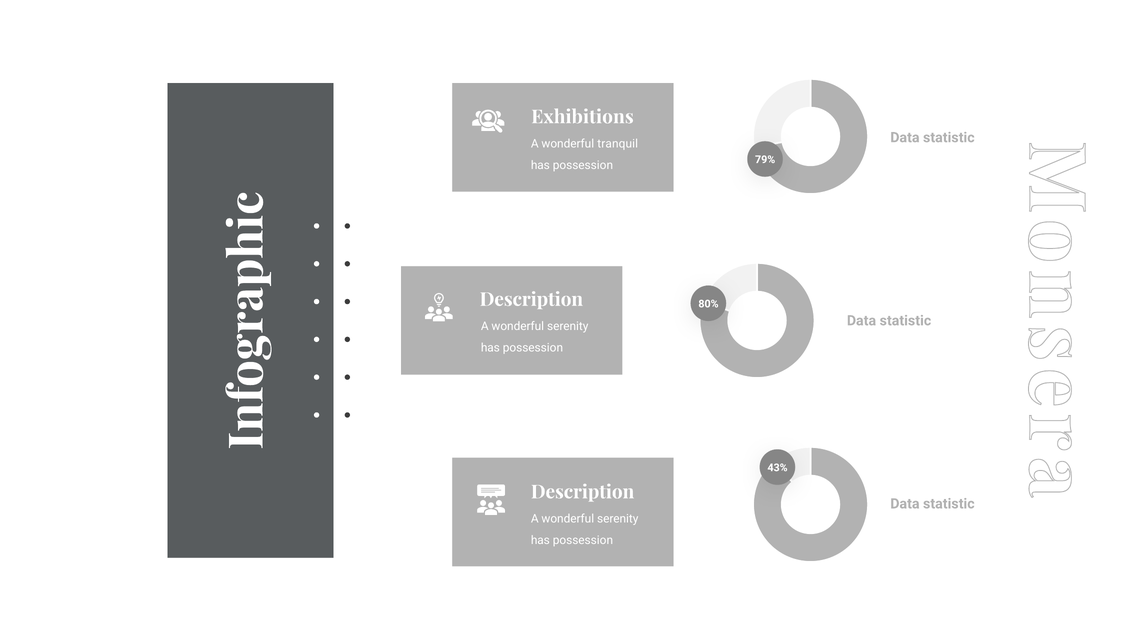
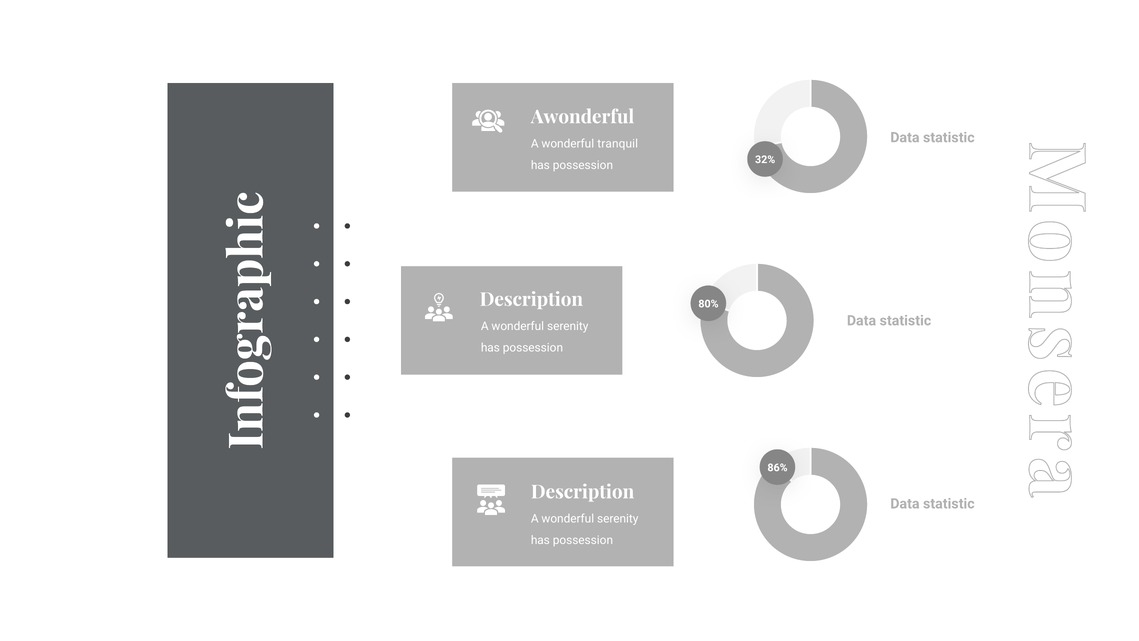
Exhibitions: Exhibitions -> Awonderful (583, 117)
79%: 79% -> 32% (765, 159)
43%: 43% -> 86% (777, 467)
